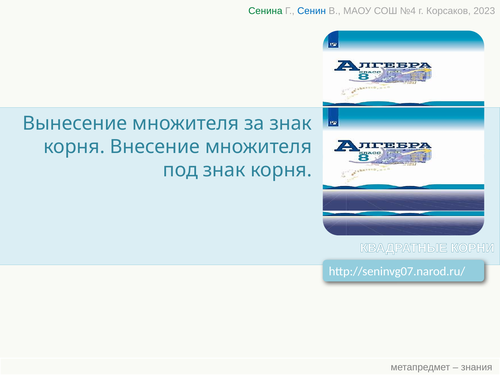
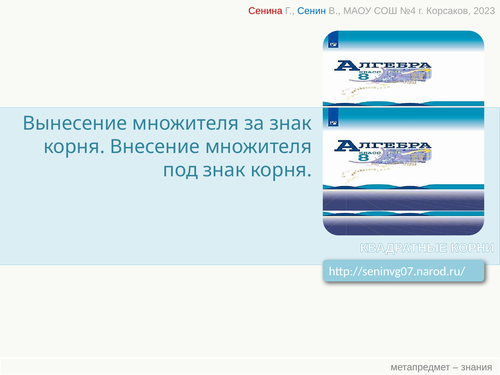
Сенина colour: green -> red (265, 11)
